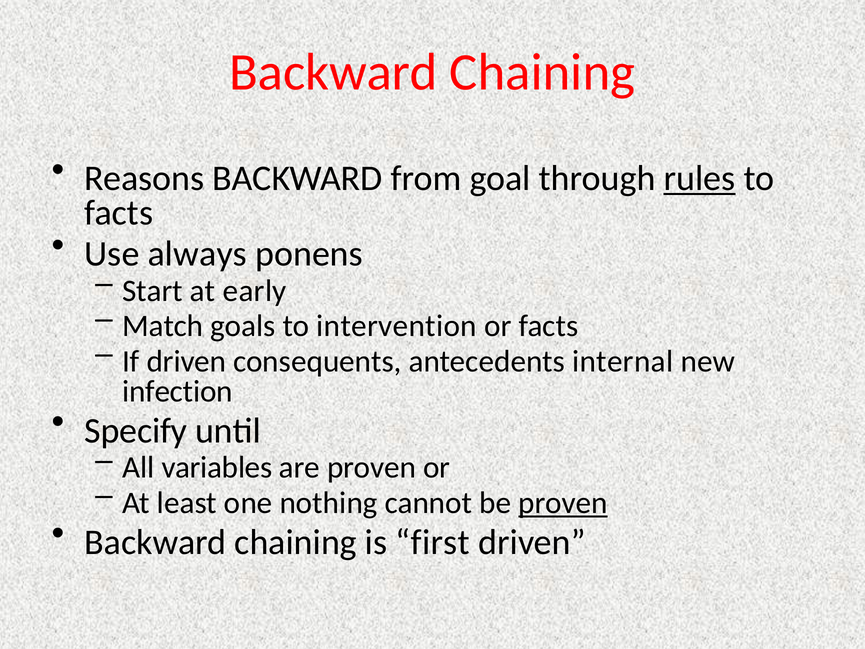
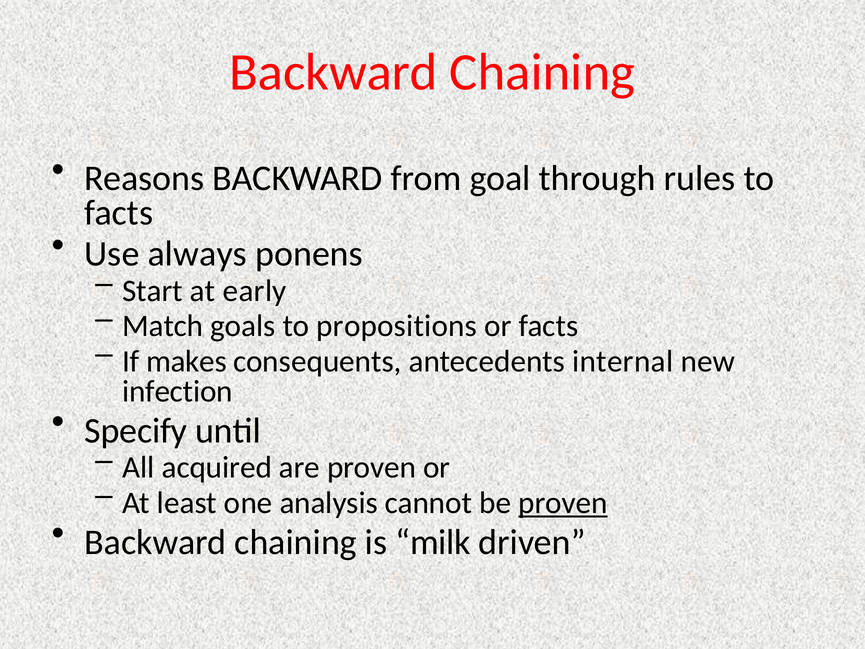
rules underline: present -> none (700, 178)
intervention: intervention -> propositions (397, 326)
If driven: driven -> makes (186, 361)
variables: variables -> acquired (217, 467)
nothing: nothing -> analysis (329, 503)
first: first -> milk (433, 542)
